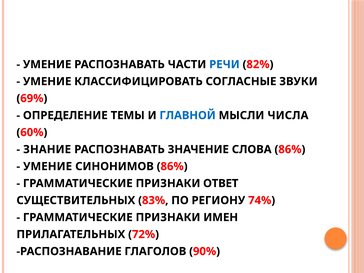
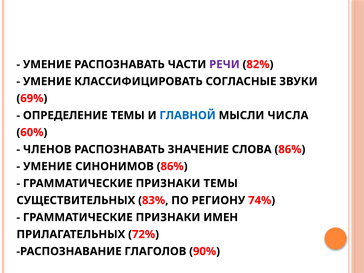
РЕЧИ colour: blue -> purple (224, 64)
ЗНАНИЕ: ЗНАНИЕ -> ЧЛЕНОВ (47, 149)
ПРИЗНАКИ ОТВЕТ: ОТВЕТ -> ТЕМЫ (221, 183)
